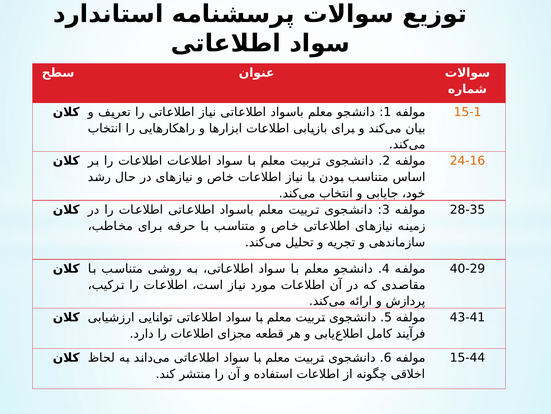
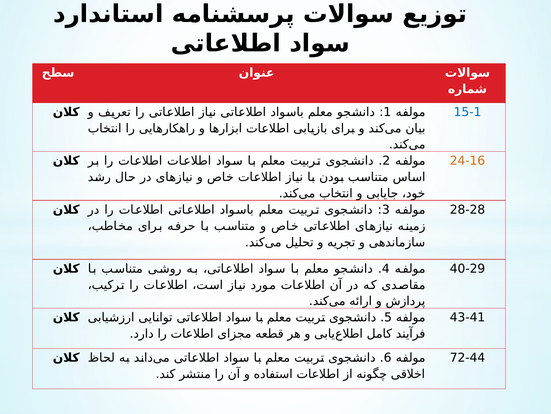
15-1 colour: orange -> blue (468, 112)
28-35: 28-35 -> 28-28 (467, 209)
15-44: 15-44 -> 72-44 (467, 357)
